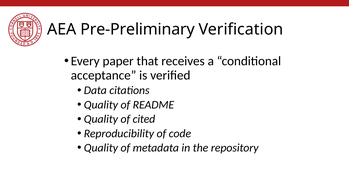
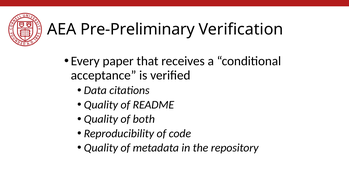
cited: cited -> both (144, 119)
